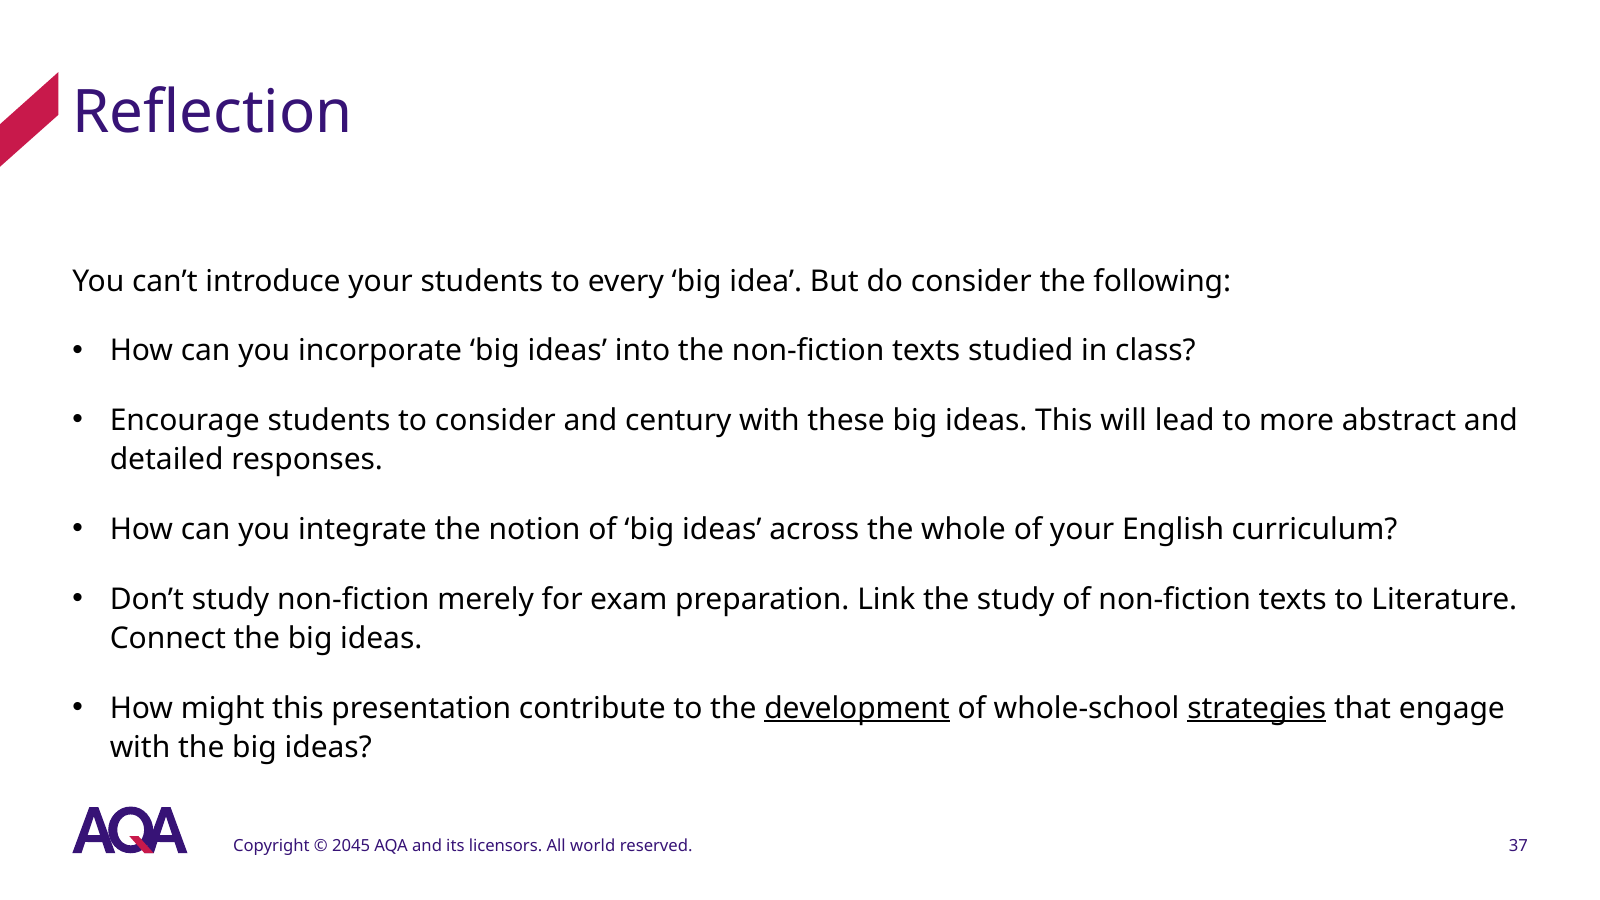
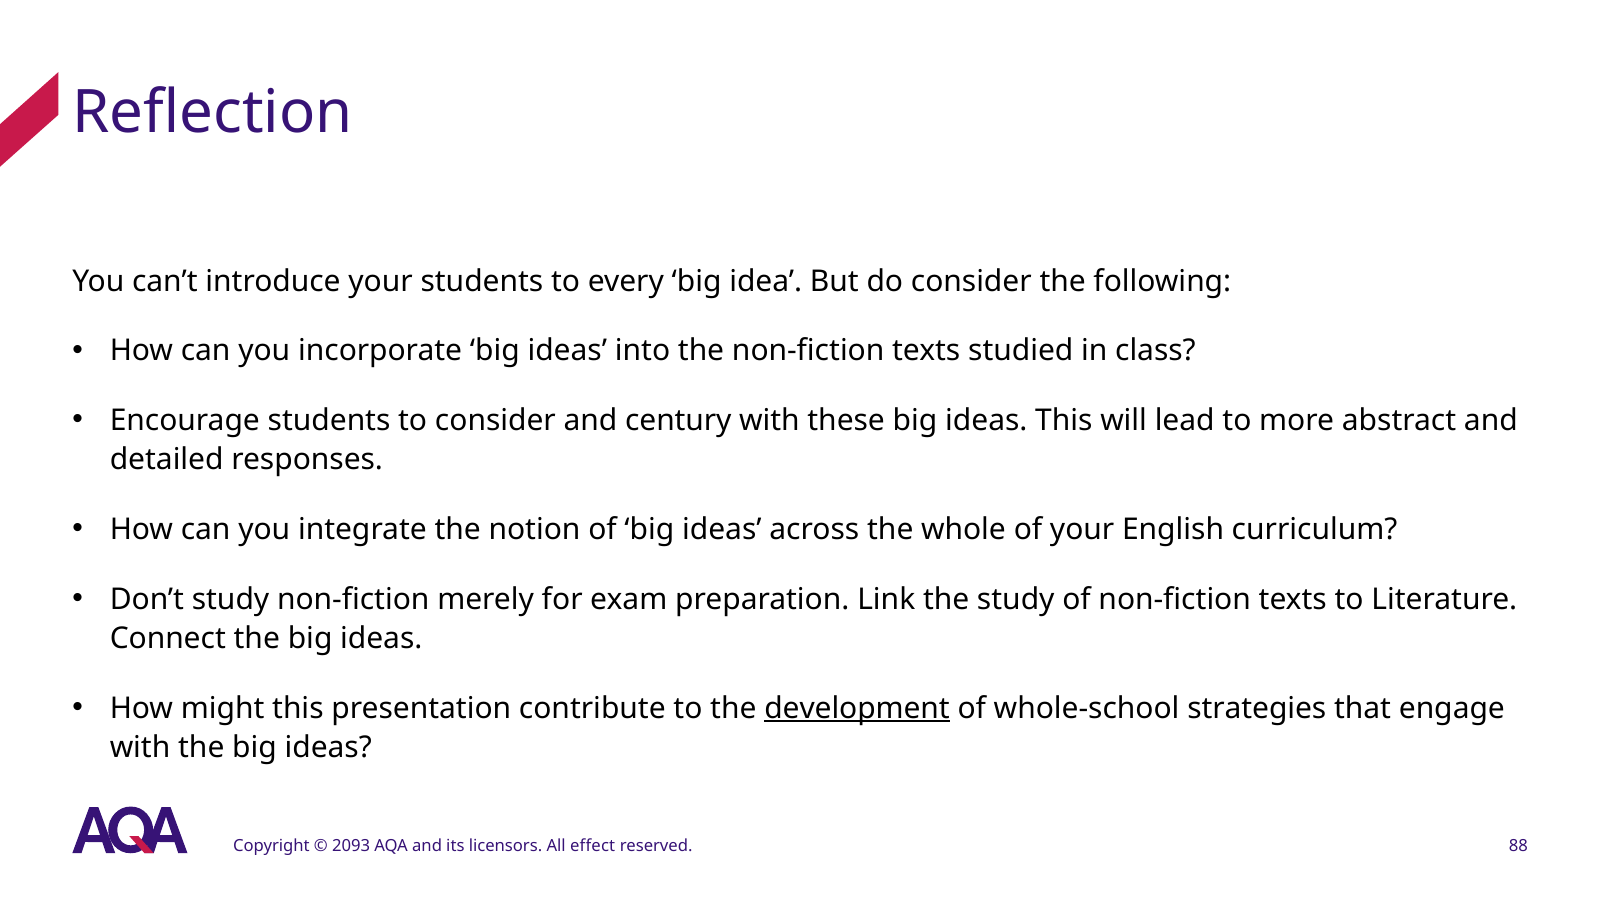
strategies underline: present -> none (1257, 708)
2045: 2045 -> 2093 (351, 846)
world: world -> effect (593, 846)
37: 37 -> 88 (1518, 846)
